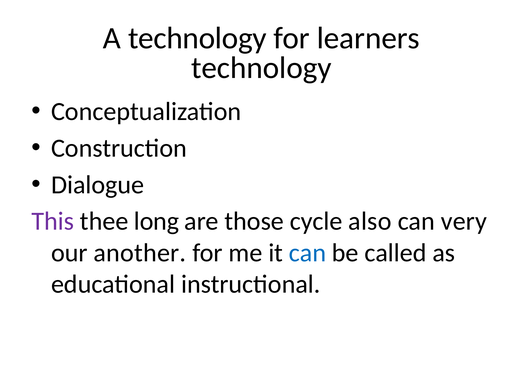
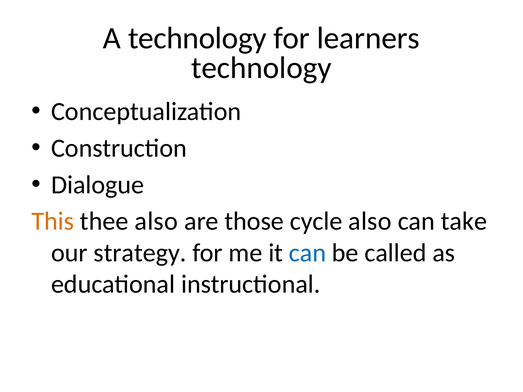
This colour: purple -> orange (53, 221)
thee long: long -> also (156, 221)
very: very -> take (464, 221)
another: another -> strategy (140, 253)
